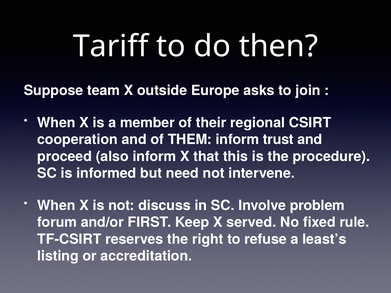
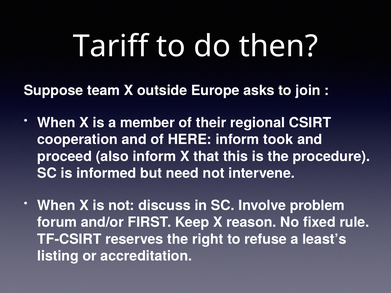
THEM: THEM -> HERE (190, 140)
trust: trust -> took (278, 140)
served: served -> reason (251, 222)
